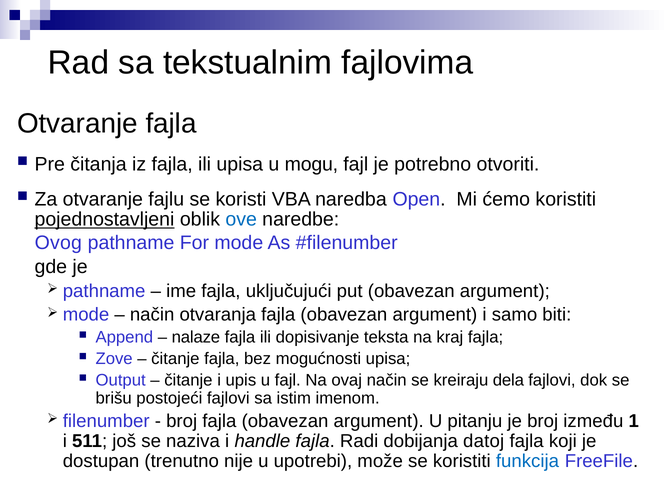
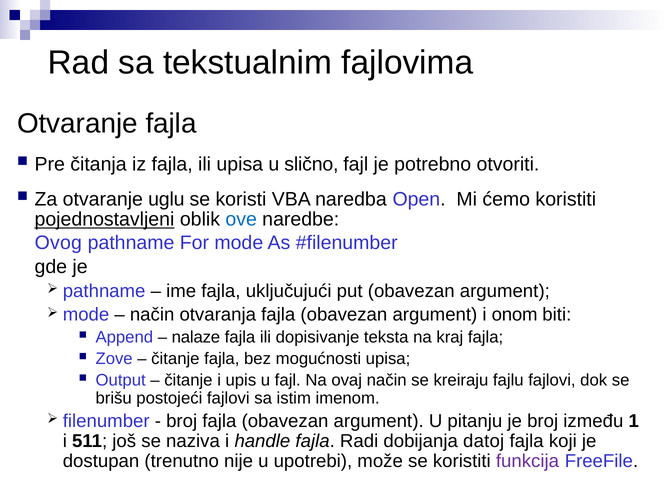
mogu: mogu -> slično (311, 164)
fajlu: fajlu -> uglu (166, 199)
samo: samo -> onom (515, 315)
dela: dela -> fajlu (508, 380)
funkcija colour: blue -> purple (527, 461)
